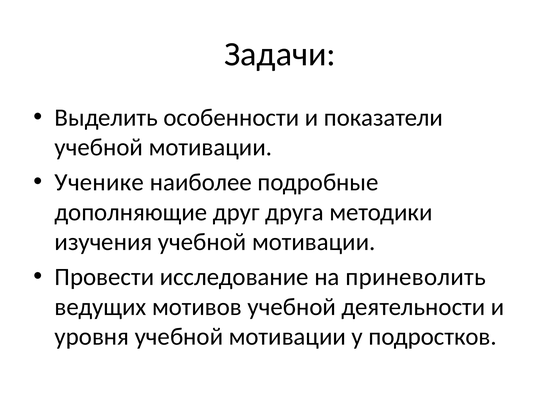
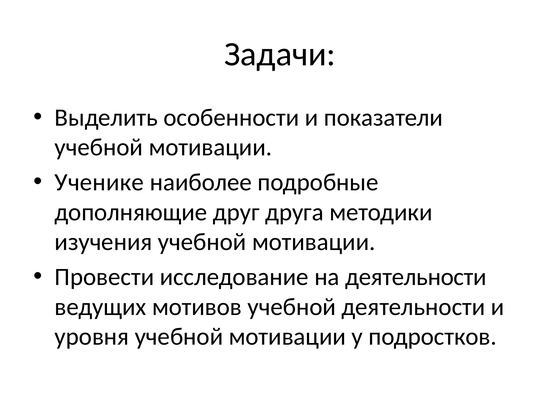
на приневолить: приневолить -> деятельности (416, 277)
